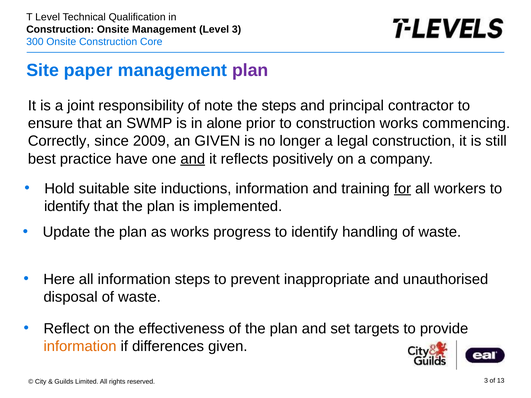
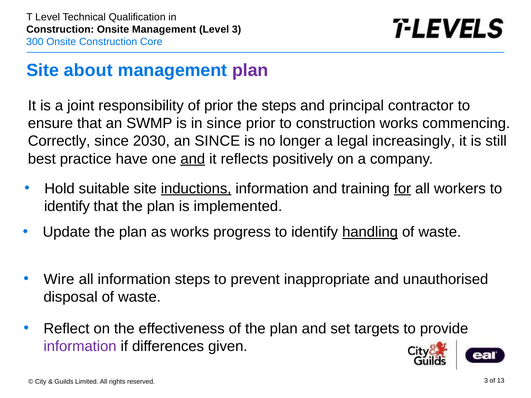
paper: paper -> about (88, 70)
of note: note -> prior (219, 106)
in alone: alone -> since (224, 124)
2009: 2009 -> 2030 (151, 141)
an GIVEN: GIVEN -> SINCE (217, 141)
legal construction: construction -> increasingly (414, 141)
inductions underline: none -> present (196, 189)
handling underline: none -> present (370, 232)
Here: Here -> Wire (59, 279)
information colour: orange -> purple (80, 346)
